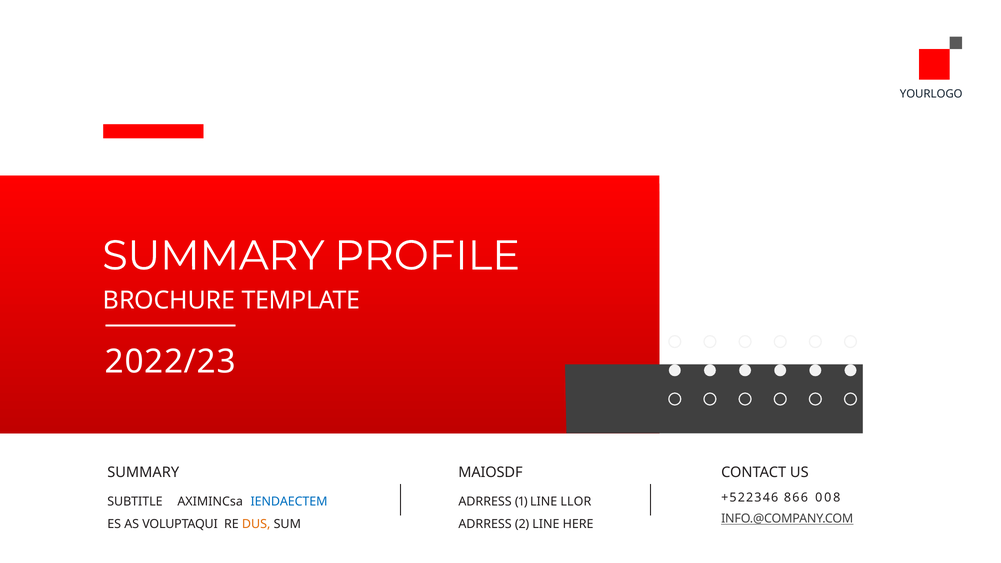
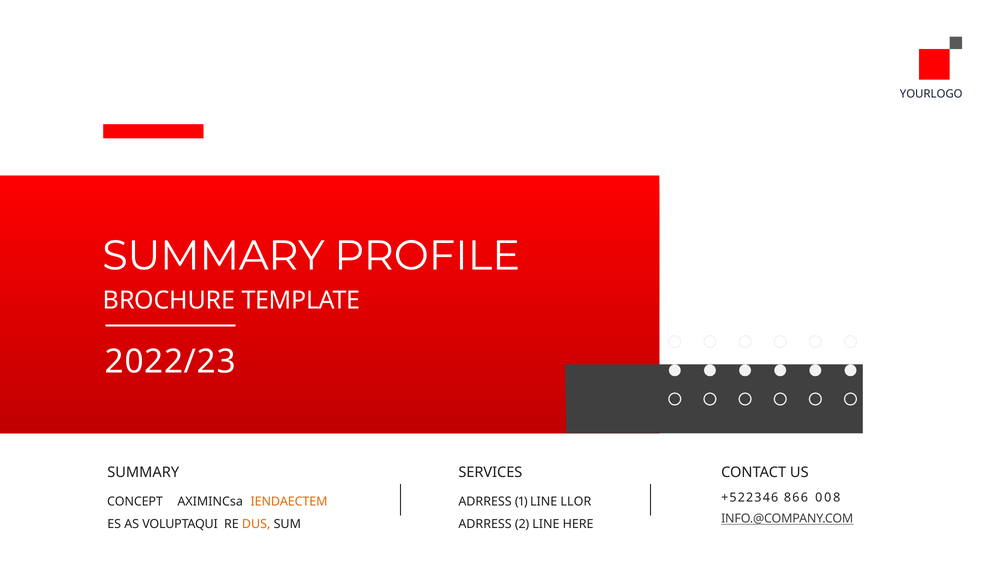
MAIOSDF: MAIOSDF -> SERVICES (490, 472)
SUBTITLE: SUBTITLE -> CONCEPT (135, 502)
IENDAECTEM colour: blue -> orange (289, 502)
